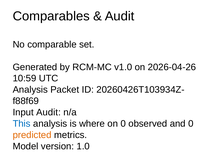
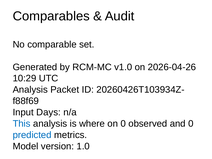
10:59: 10:59 -> 10:29 (24, 78)
Input Audit: Audit -> Days (49, 112)
predicted colour: orange -> blue (32, 135)
